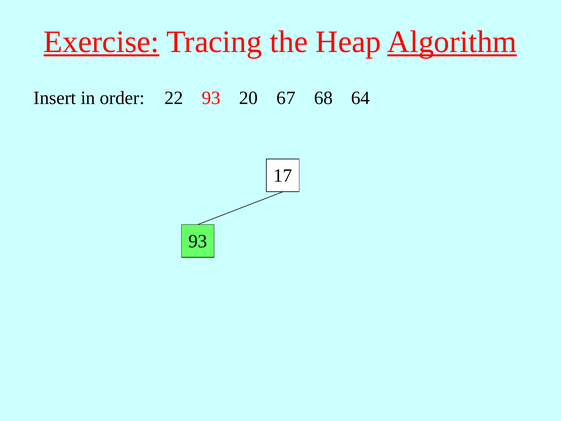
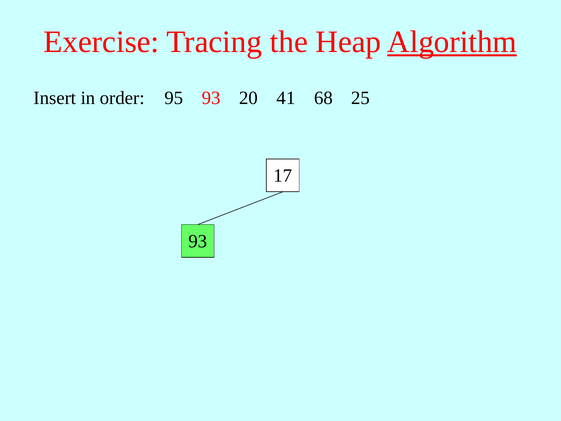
Exercise underline: present -> none (101, 42)
22: 22 -> 95 (174, 98)
67: 67 -> 41 (286, 98)
64: 64 -> 25 (361, 98)
